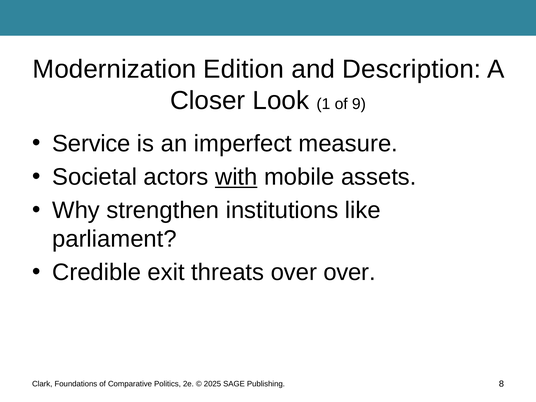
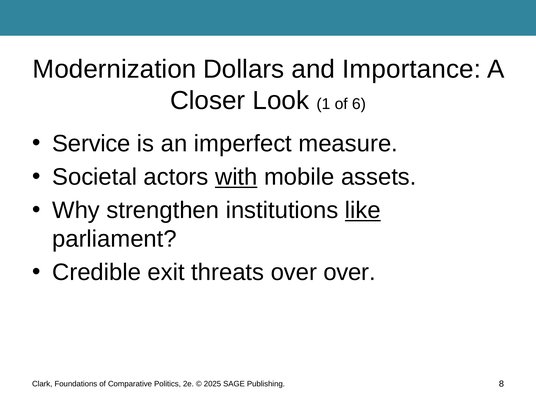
Edition: Edition -> Dollars (244, 69)
Description: Description -> Importance (412, 69)
9: 9 -> 6 (359, 104)
like underline: none -> present (363, 210)
